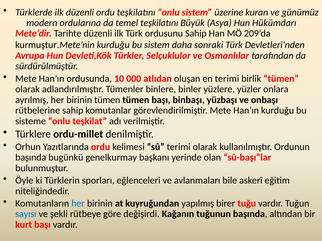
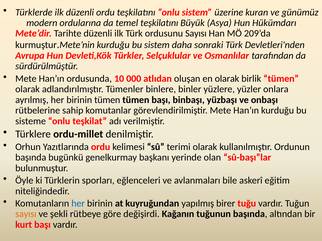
ordusunu Sahip: Sahip -> Sayısı (196, 34)
en terimi: terimi -> olarak (227, 79)
sayısı colour: blue -> orange (26, 214)
